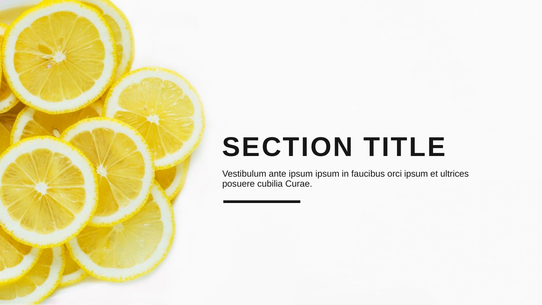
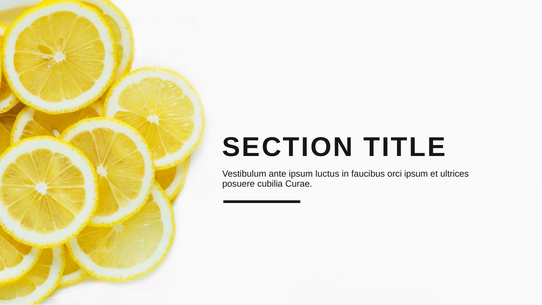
ipsum ipsum: ipsum -> luctus (327, 174)
